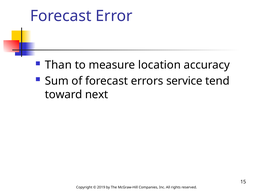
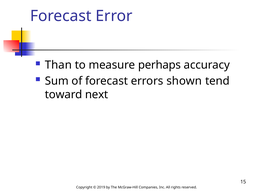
location: location -> perhaps (160, 65)
service: service -> shown (184, 81)
